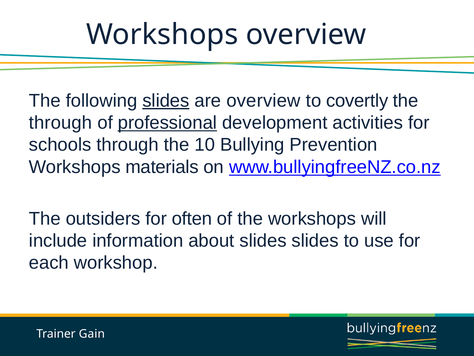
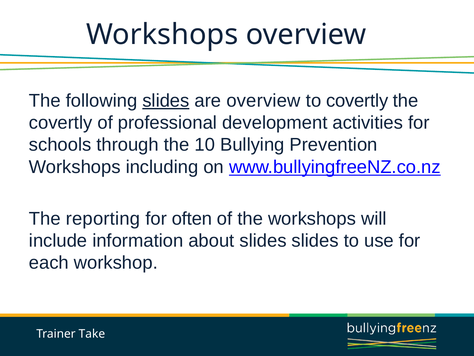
through: through -> covertly (61, 123)
professional underline: present -> none (167, 123)
materials: materials -> including (162, 167)
outsiders: outsiders -> reporting (103, 218)
Gain: Gain -> Take (92, 334)
